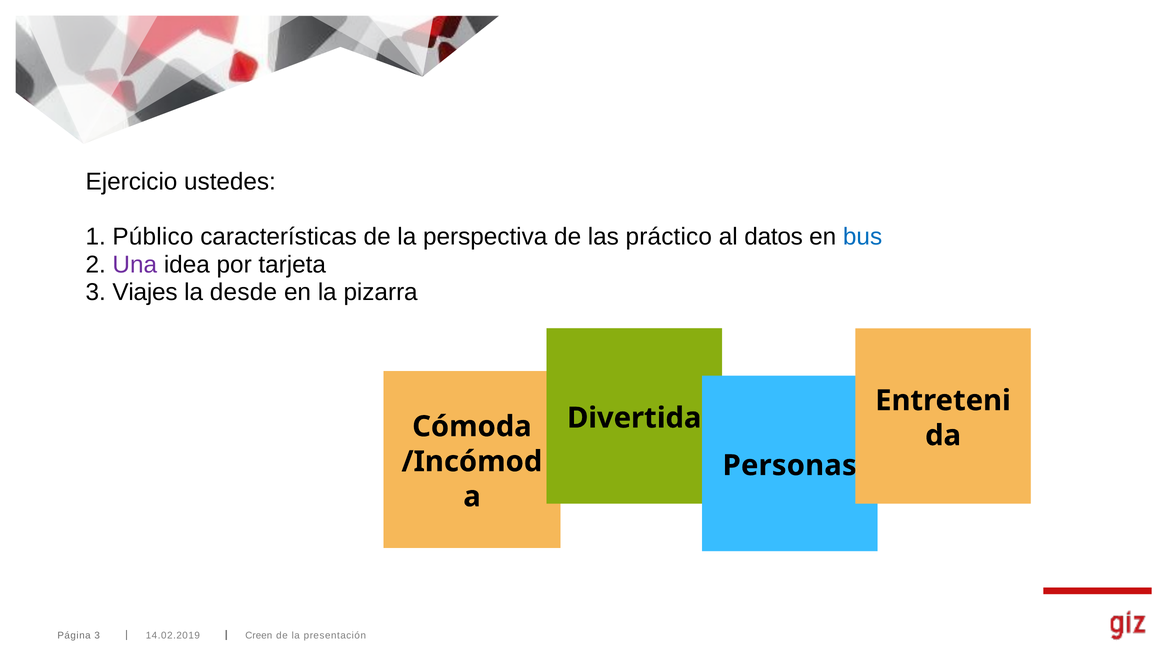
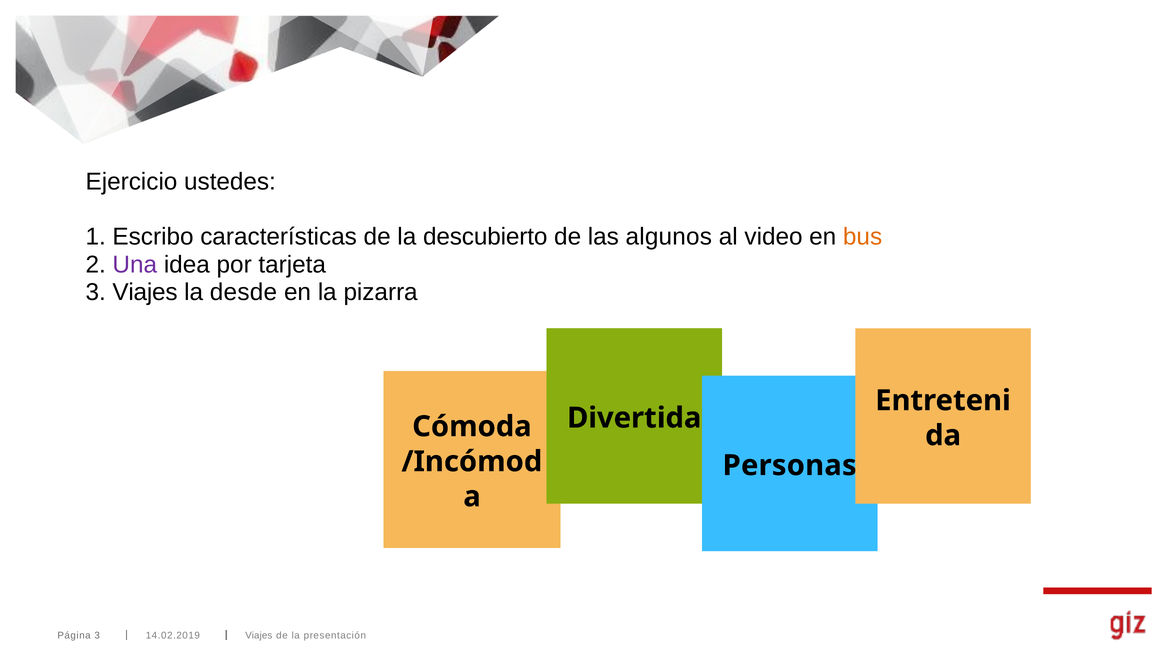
Público: Público -> Escribo (153, 237)
perspectiva: perspectiva -> descubierto (485, 237)
práctico: práctico -> algunos (669, 237)
datos: datos -> video (774, 237)
bus colour: blue -> orange (863, 237)
Creen: Creen -> Viajes (259, 636)
